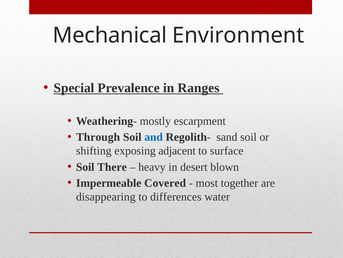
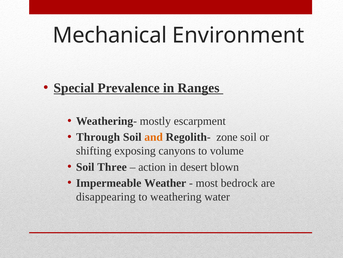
and colour: blue -> orange (154, 137)
sand: sand -> zone (227, 137)
adjacent: adjacent -> canyons (177, 151)
surface: surface -> volume (227, 151)
There: There -> Three (112, 167)
heavy: heavy -> action (152, 167)
Covered: Covered -> Weather (165, 183)
together: together -> bedrock (239, 183)
differences: differences -> weathering (176, 196)
